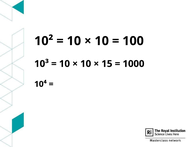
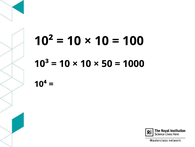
15: 15 -> 50 (107, 63)
